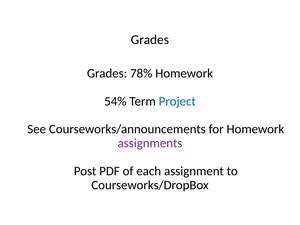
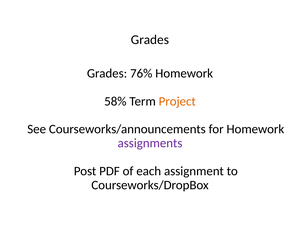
78%: 78% -> 76% (141, 73)
54%: 54% -> 58% (115, 101)
Project colour: blue -> orange (177, 101)
